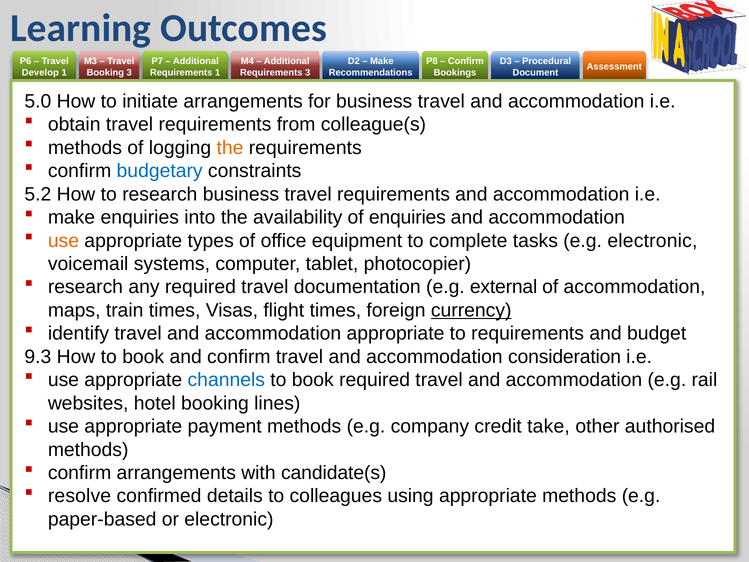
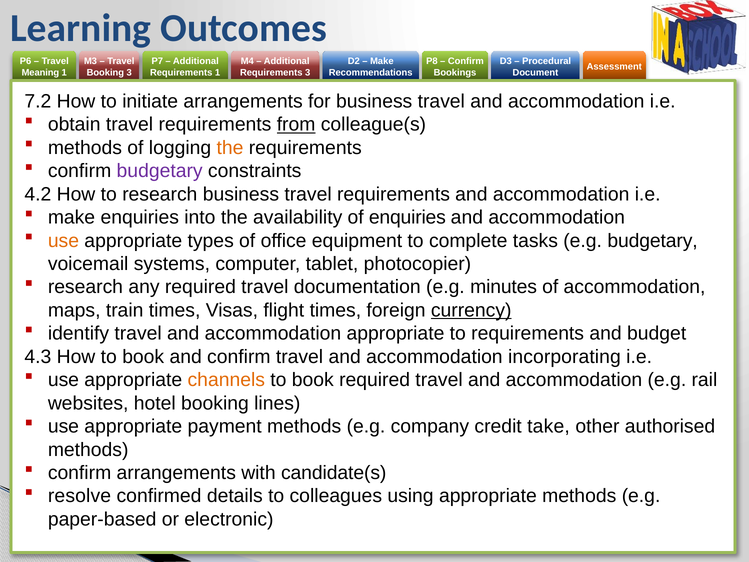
Develop: Develop -> Meaning (40, 72)
5.0: 5.0 -> 7.2 (38, 101)
from underline: none -> present (296, 125)
budgetary colour: blue -> purple (160, 171)
5.2: 5.2 -> 4.2 (38, 194)
e.g electronic: electronic -> budgetary (653, 241)
external: external -> minutes (504, 287)
9.3: 9.3 -> 4.3 (38, 357)
consideration: consideration -> incorporating (564, 357)
channels colour: blue -> orange (226, 380)
